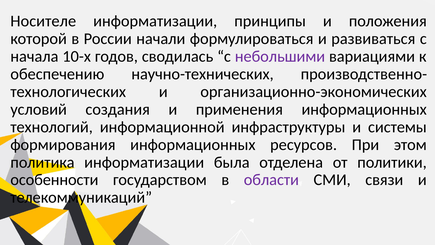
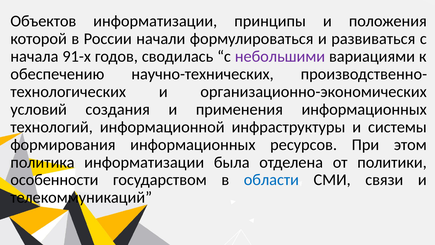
Носителе: Носителе -> Объектов (43, 21)
10-х: 10-х -> 91-х (77, 56)
области colour: purple -> blue (271, 180)
